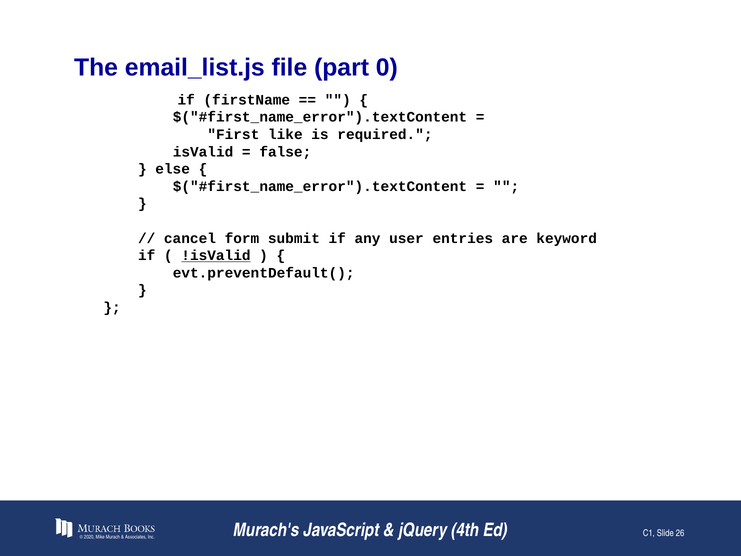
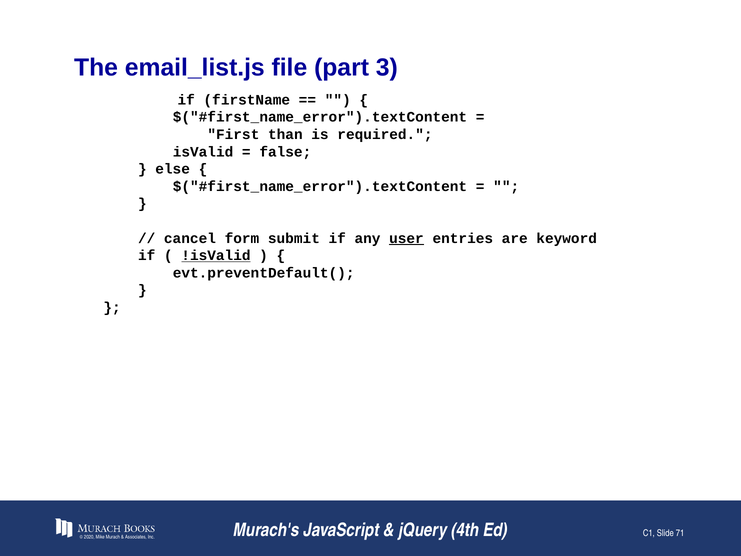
0: 0 -> 3 (387, 67)
like: like -> than (285, 134)
user underline: none -> present (406, 238)
26: 26 -> 71 (680, 533)
